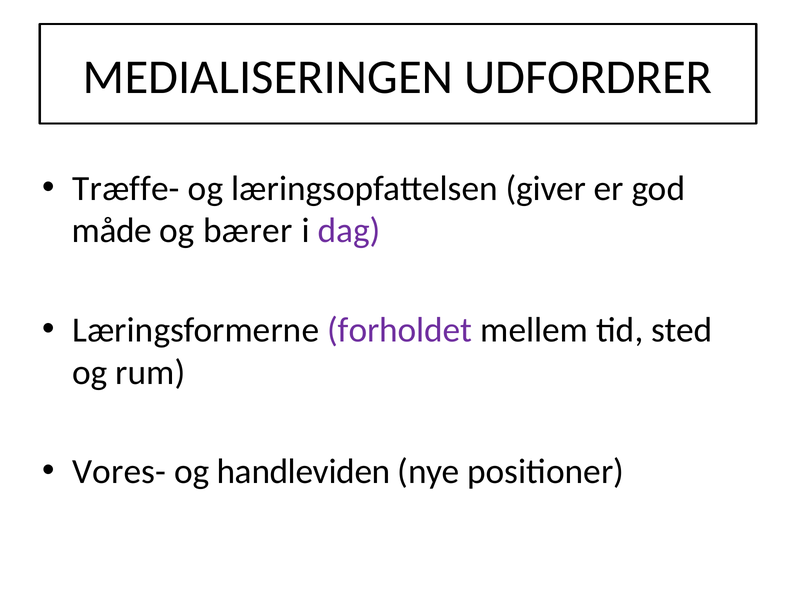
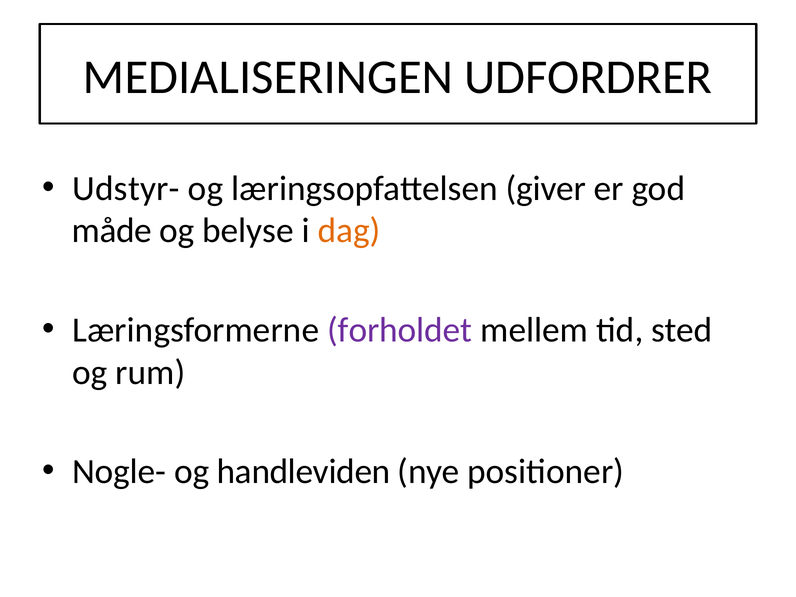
Træffe-: Træffe- -> Udstyr- (126, 188)
bærer: bærer -> belyse (248, 231)
dag colour: purple -> orange (349, 231)
Vores-: Vores- -> Nogle- (119, 472)
